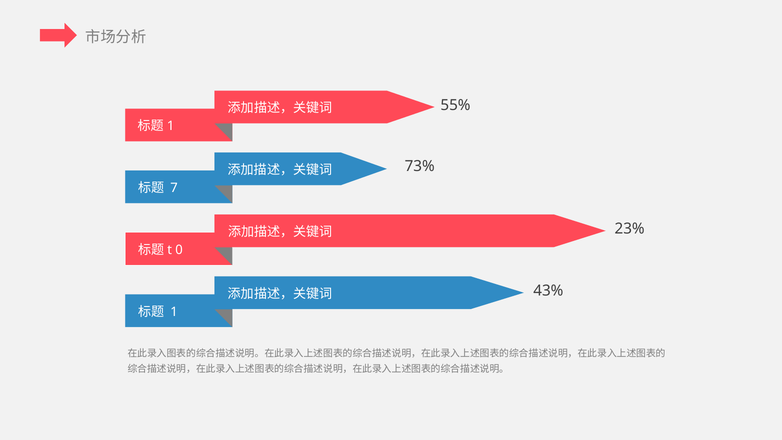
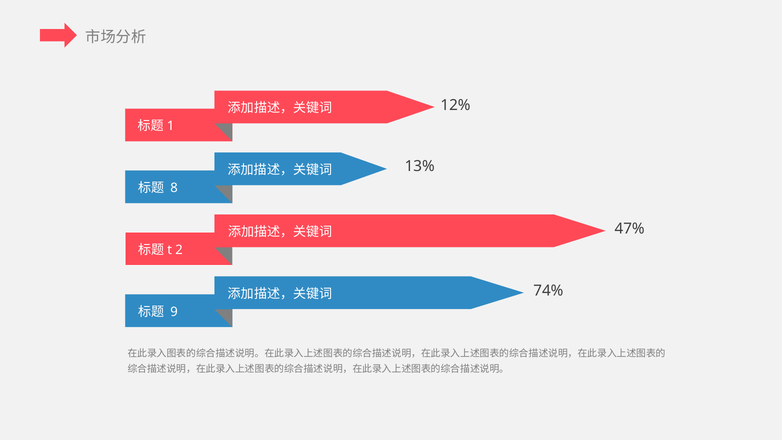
55%: 55% -> 12% (455, 105)
73%: 73% -> 13% (420, 166)
7: 7 -> 8 (174, 188)
23%: 23% -> 47% (630, 229)
0: 0 -> 2 (179, 250)
43%: 43% -> 74% (548, 291)
1: 1 -> 9 (174, 312)
